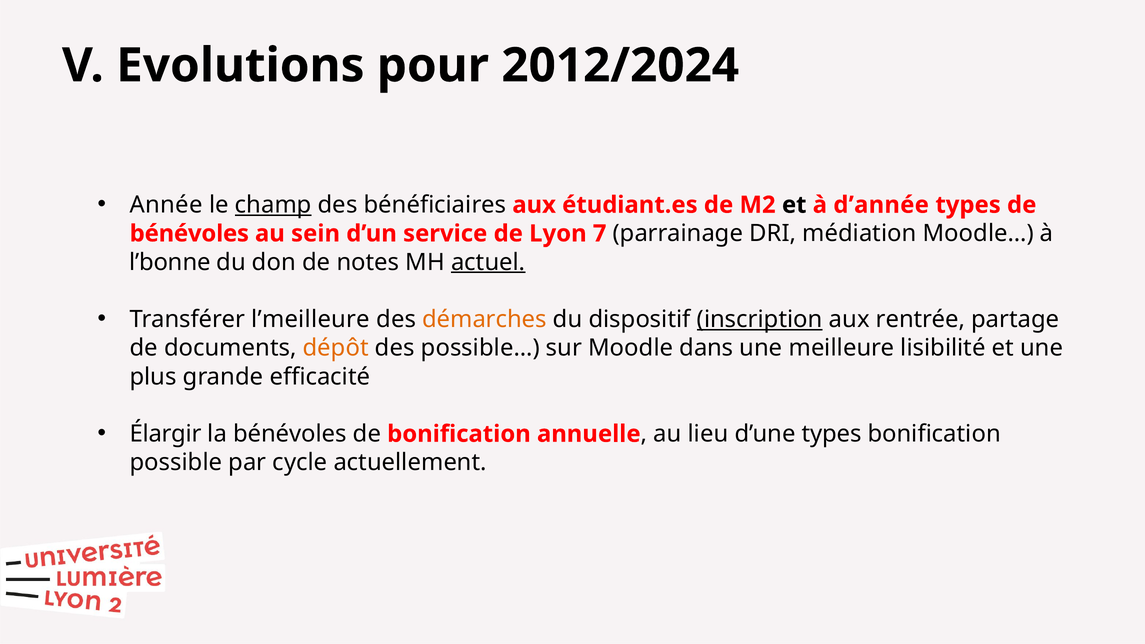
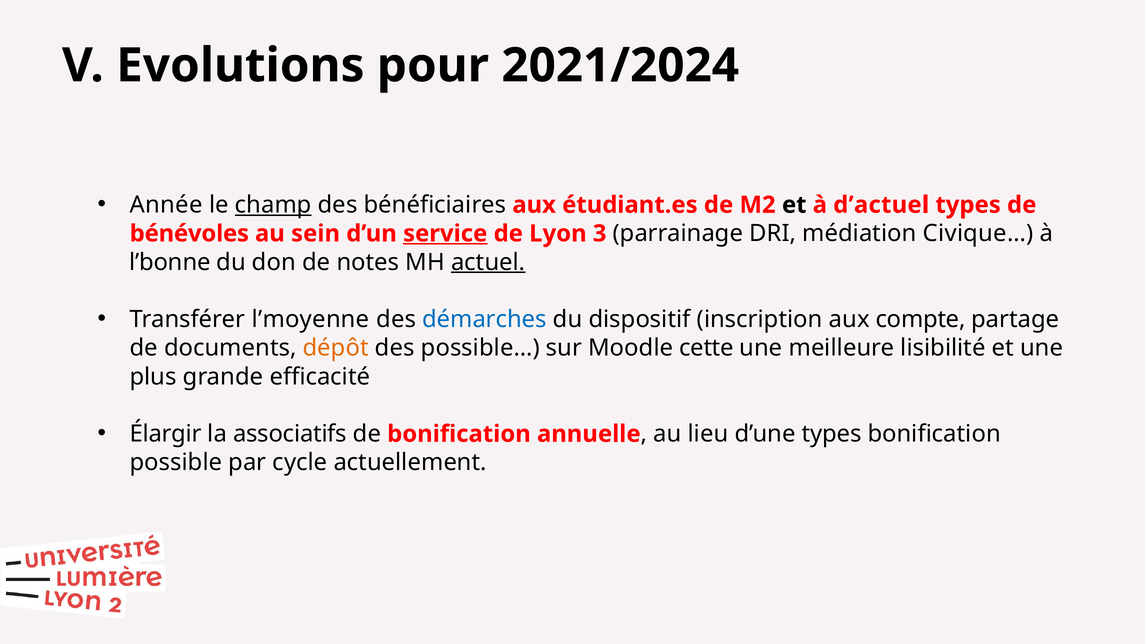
2012/2024: 2012/2024 -> 2021/2024 (620, 66)
d’année: d’année -> d’actuel (881, 205)
service underline: none -> present (445, 234)
7: 7 -> 3 (600, 234)
Moodle…: Moodle… -> Civique… (978, 234)
l’meilleure: l’meilleure -> l’moyenne (311, 319)
démarches colour: orange -> blue (484, 319)
inscription underline: present -> none (760, 319)
rentrée: rentrée -> compte (921, 319)
dans: dans -> cette (706, 348)
la bénévoles: bénévoles -> associatifs (290, 434)
